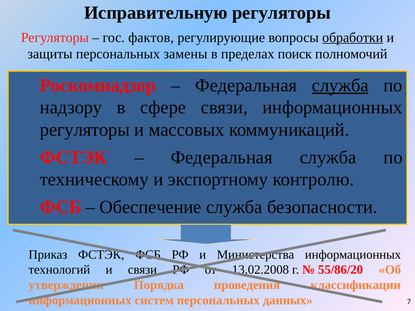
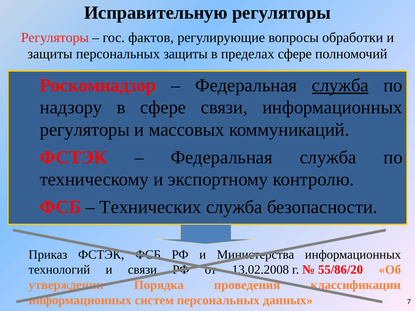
обработки underline: present -> none (353, 37)
персональных замены: замены -> защиты (186, 54)
пределах поиск: поиск -> сфере (295, 54)
Обеспечение: Обеспечение -> Технических (151, 207)
